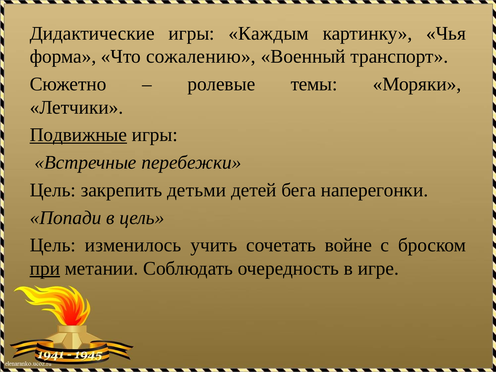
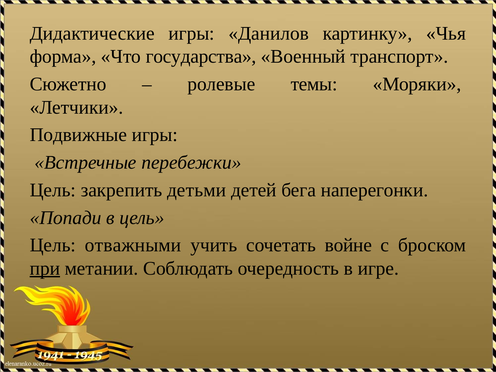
Каждым: Каждым -> Данилов (269, 33)
сожалению: сожалению -> государства (201, 57)
Подвижные underline: present -> none (78, 135)
изменилось: изменилось -> отважными (133, 245)
